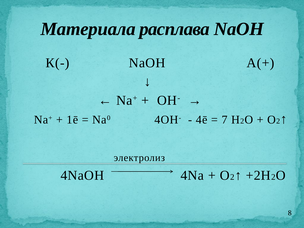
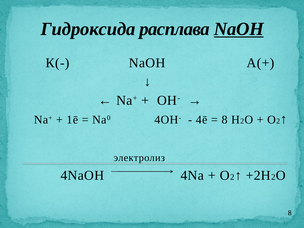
Материала: Материала -> Гидроксида (88, 29)
NaOH underline: none -> present (239, 29)
7: 7 -> 8 (225, 120)
